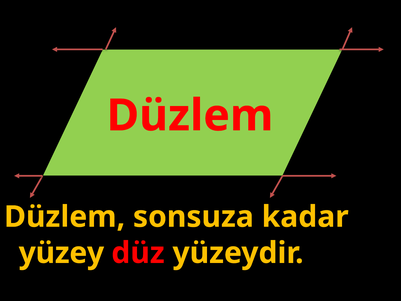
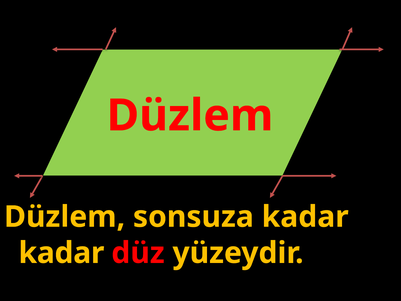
yüzey: yüzey -> kadar (61, 253)
